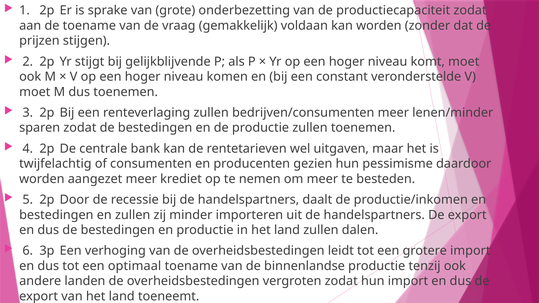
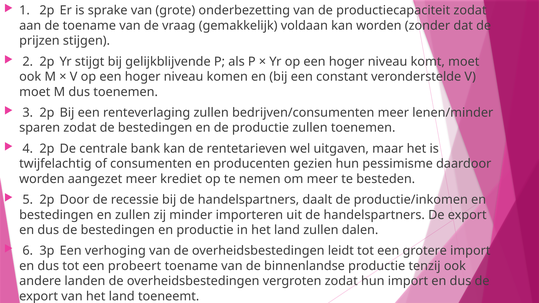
optimaal: optimaal -> probeert (135, 266)
